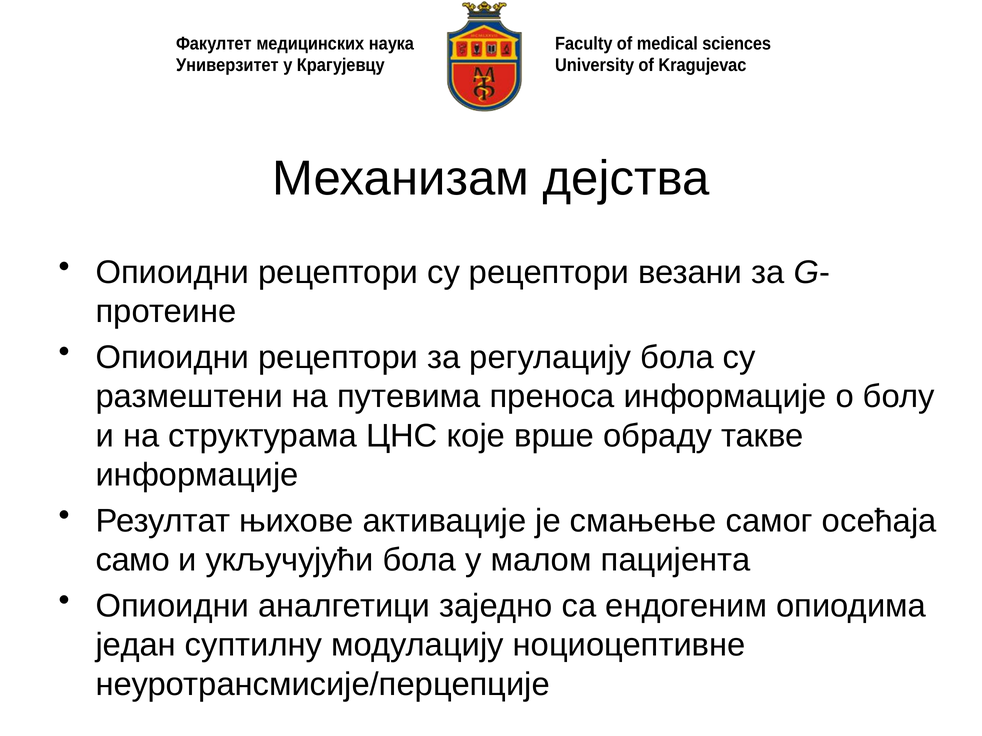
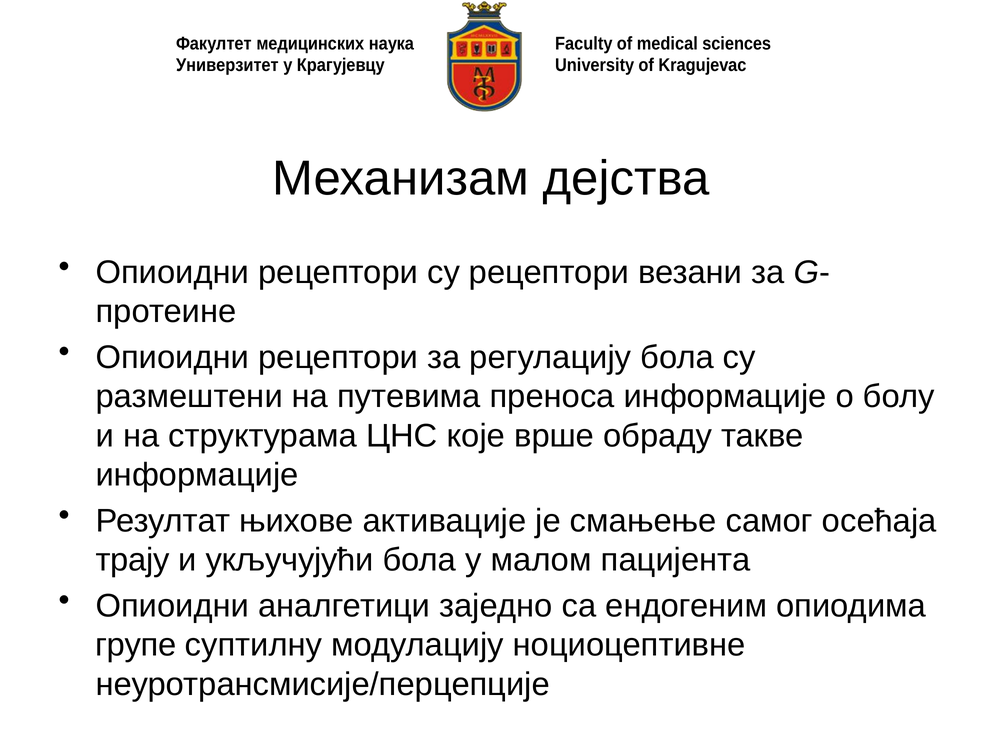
само: само -> трају (133, 561)
један: један -> групе (136, 646)
